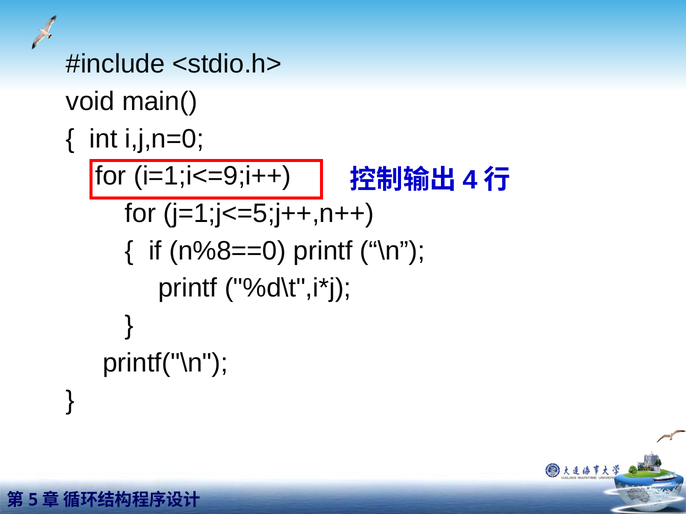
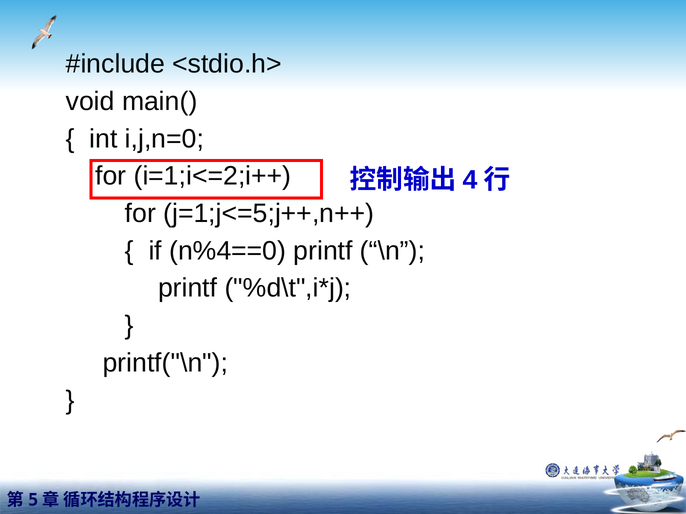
i=1;i<=9;i++: i=1;i<=9;i++ -> i=1;i<=2;i++ (212, 176)
n%8==0: n%8==0 -> n%4==0 (228, 251)
